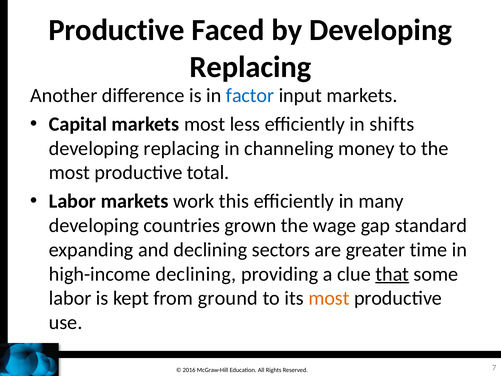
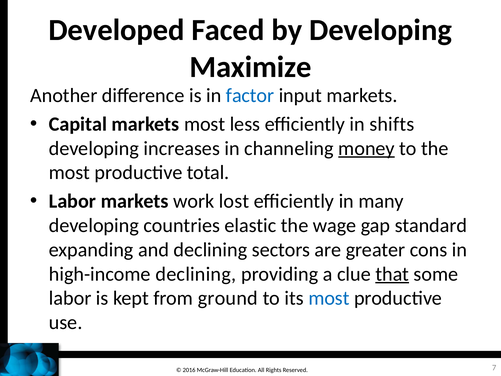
Productive: Productive -> Developed (117, 30)
Replacing: Replacing -> Maximize (250, 67)
replacing: replacing -> increases (182, 148)
money underline: none -> present (367, 148)
this: this -> lost (234, 201)
grown: grown -> elastic (250, 225)
time: time -> cons (429, 250)
most colour: orange -> blue (329, 298)
